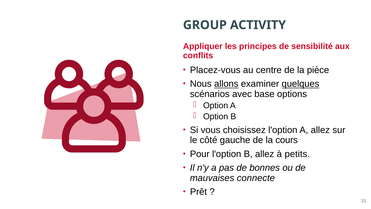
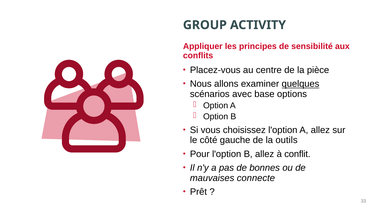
allons underline: present -> none (226, 84)
cours: cours -> outils (287, 140)
petits: petits -> conflit (297, 154)
